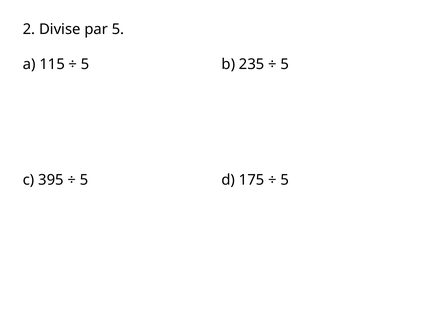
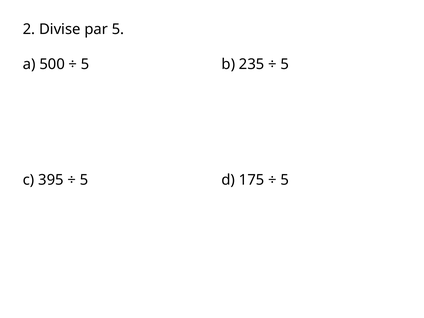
115: 115 -> 500 (52, 64)
